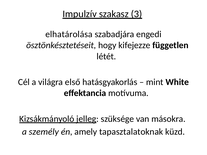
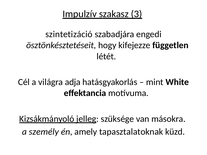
elhatárolása: elhatárolása -> szintetizáció (69, 34)
első: első -> adja (73, 82)
